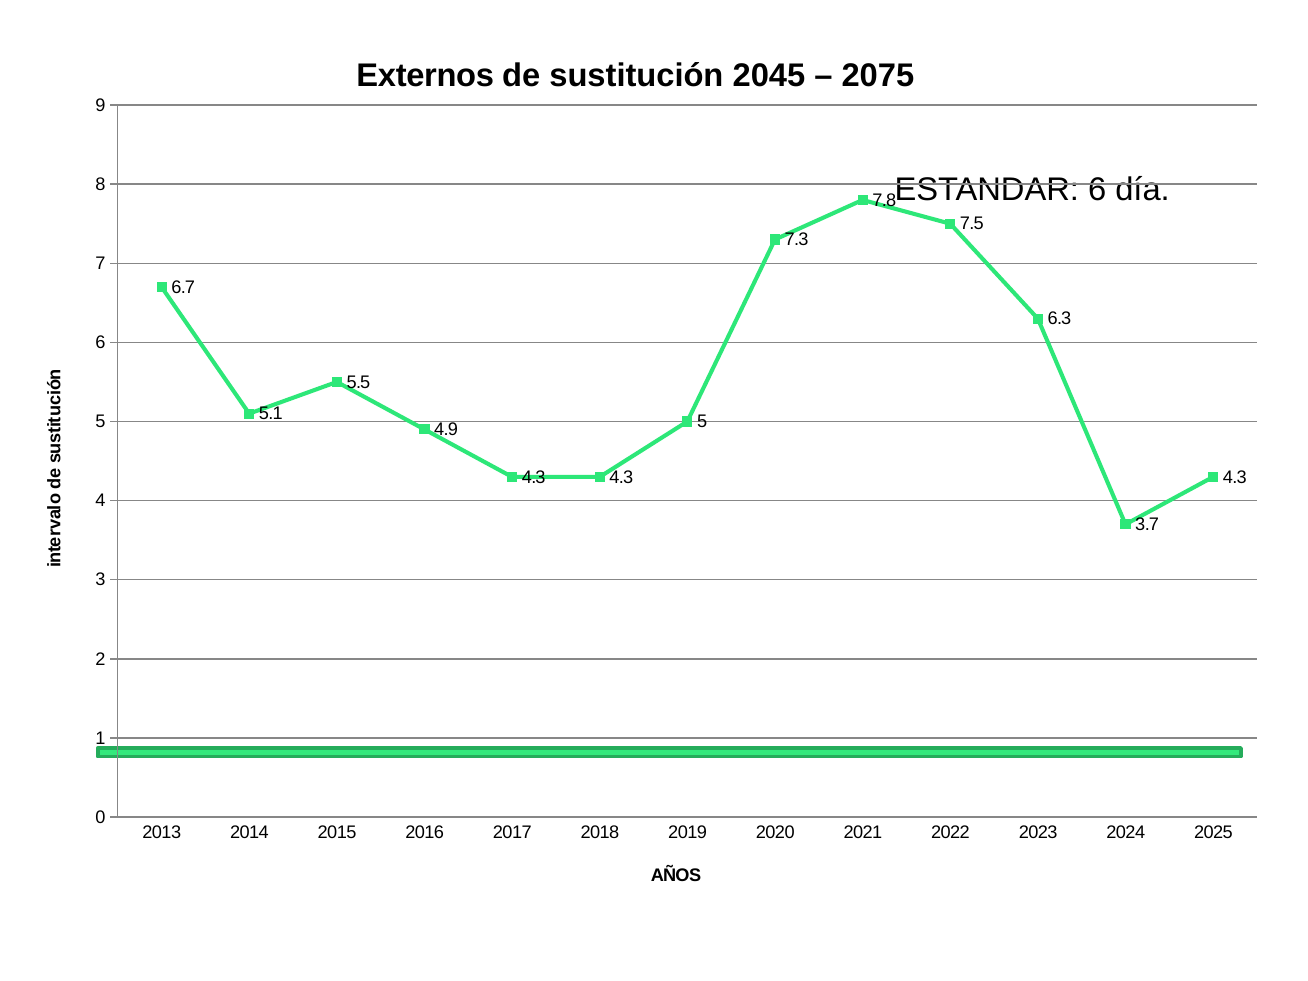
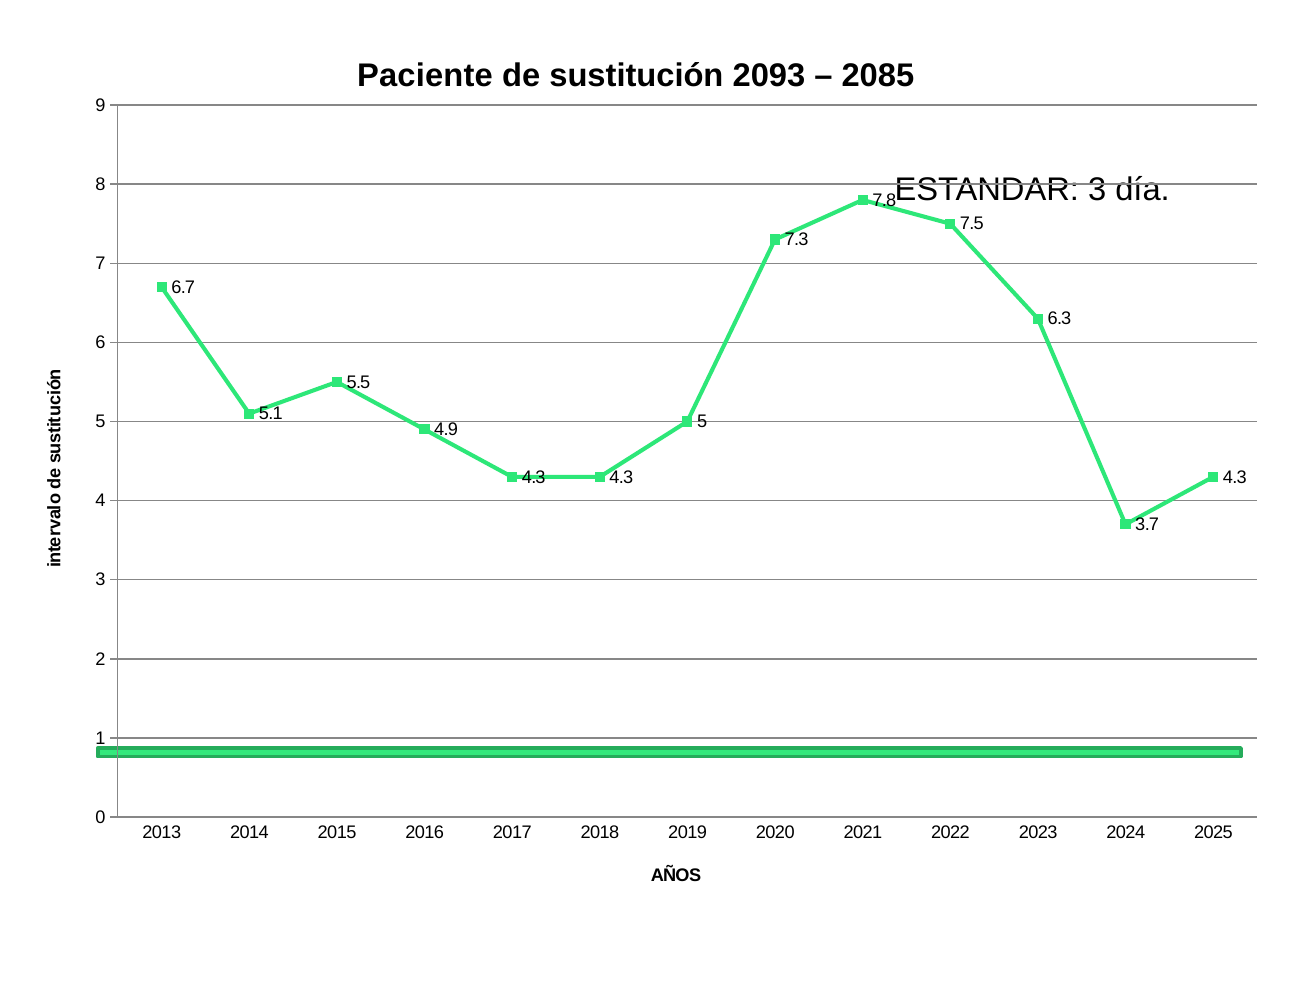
Externos: Externos -> Paciente (425, 76)
2045: 2045 -> 2093 (769, 76)
2075: 2075 -> 2085 (878, 76)
ESTANDAR 6: 6 -> 3 (1097, 189)
